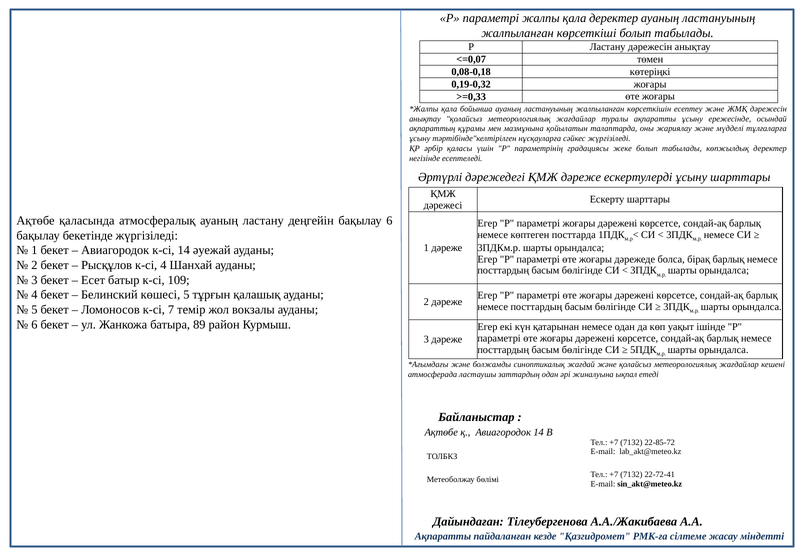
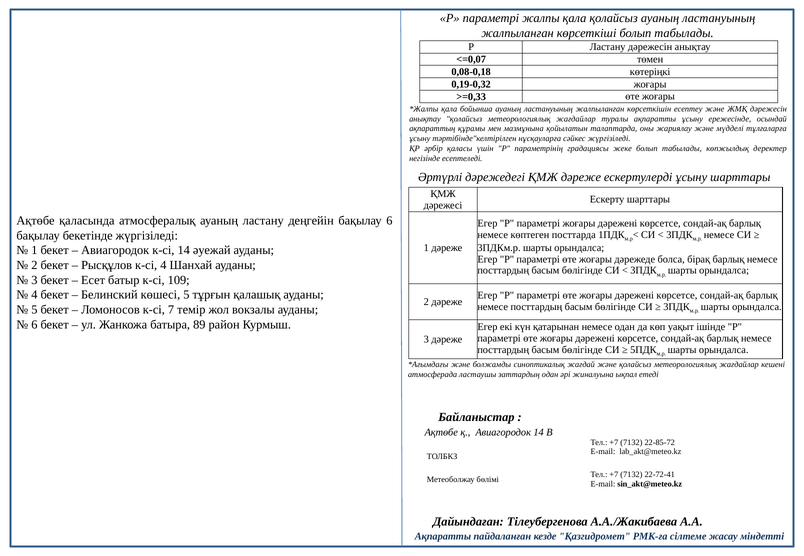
қала деректер: деректер -> қолайсыз (614, 18)
